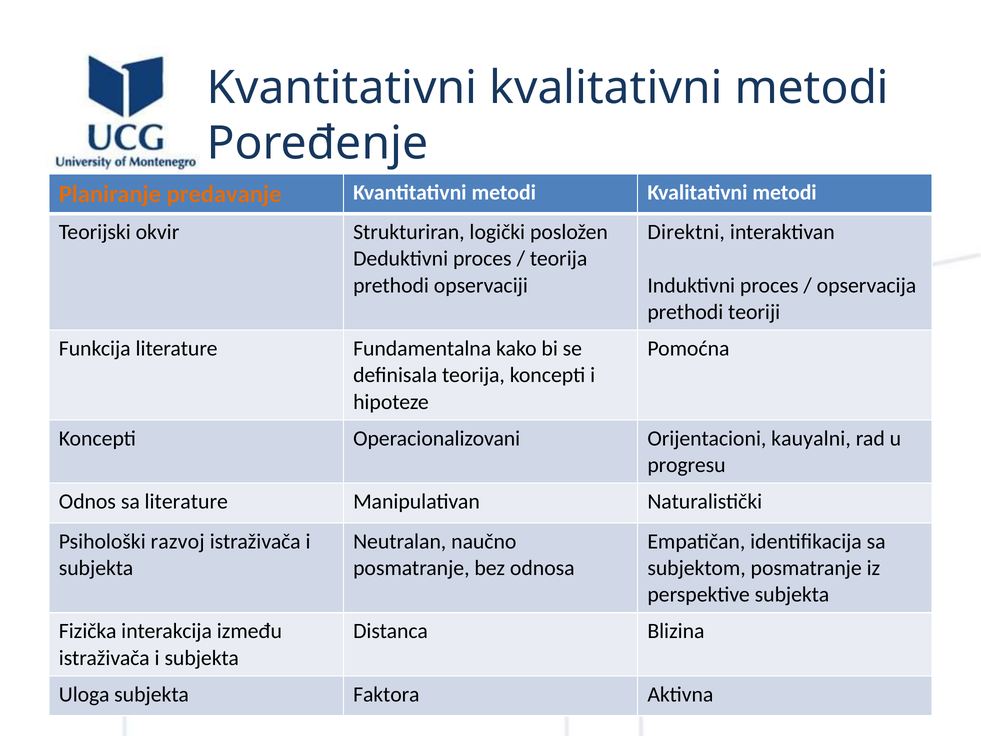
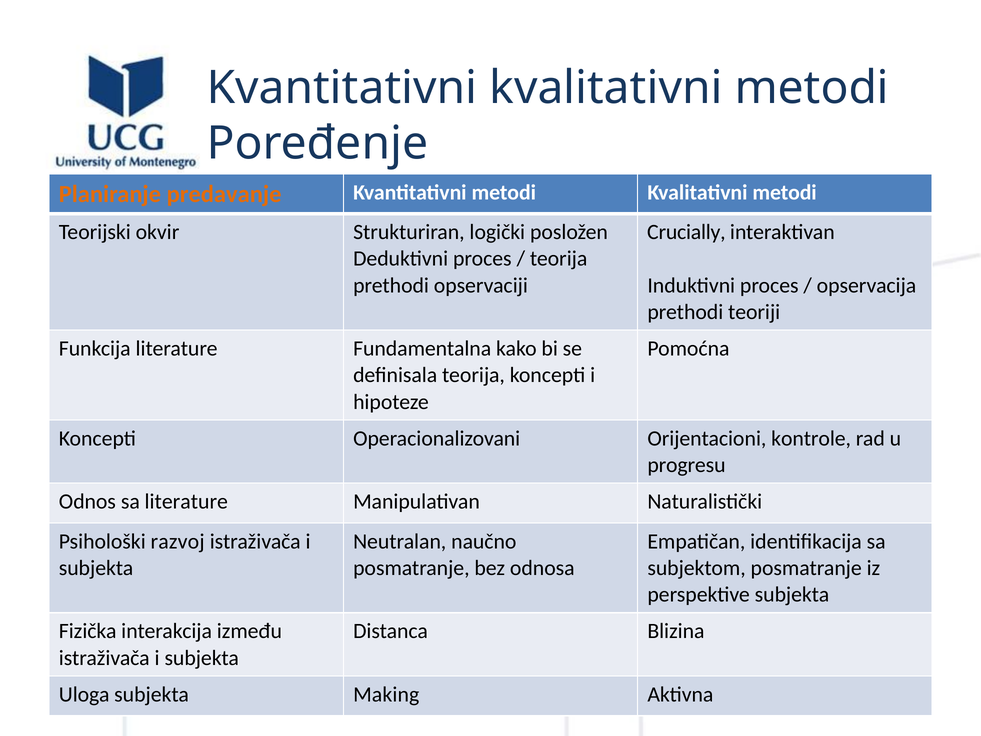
Direktni: Direktni -> Crucially (686, 232)
kauyalni: kauyalni -> kontrole (811, 438)
Faktora: Faktora -> Making (386, 694)
